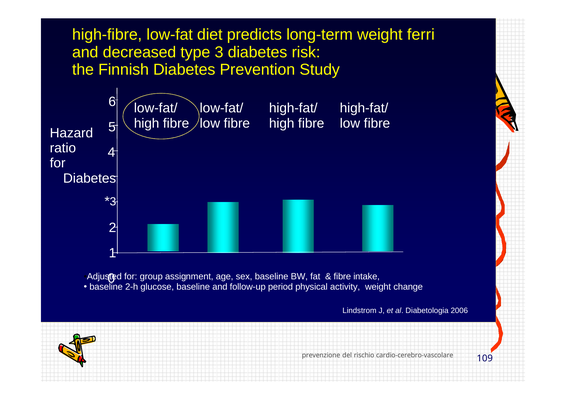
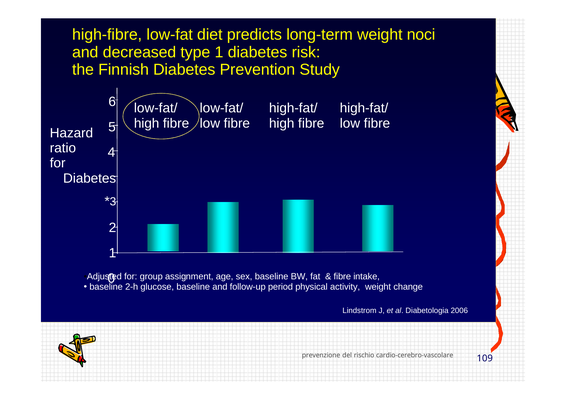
ferri: ferri -> noci (421, 35)
type 3: 3 -> 1 (219, 52)
